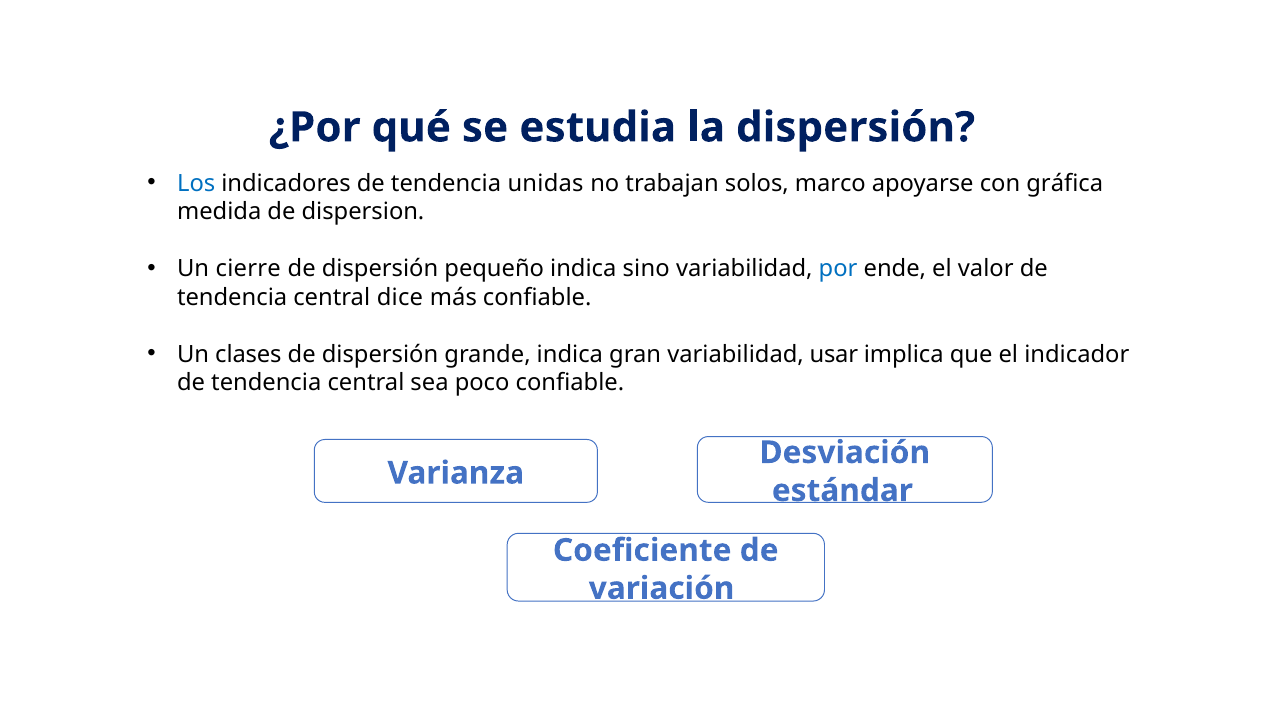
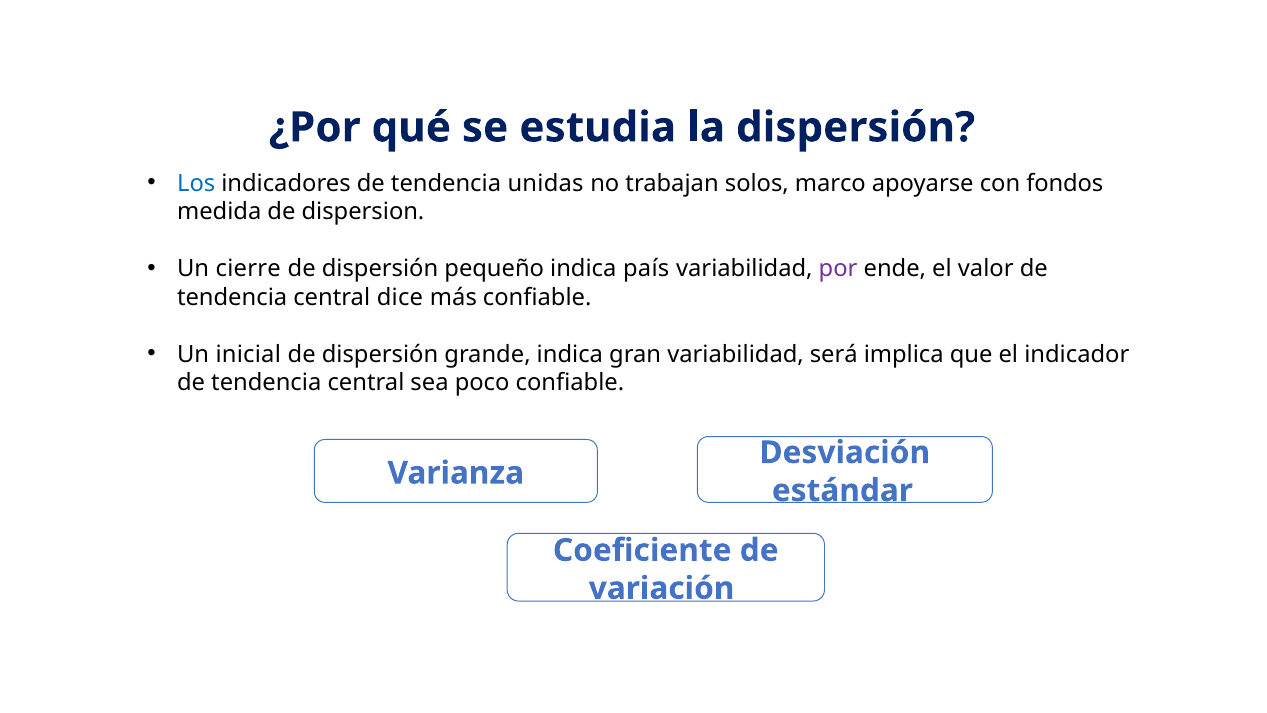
gráfica: gráfica -> fondos (1065, 183)
sino: sino -> país (646, 269)
por colour: blue -> purple (838, 269)
clases: clases -> inicial (248, 354)
usar: usar -> será (834, 354)
